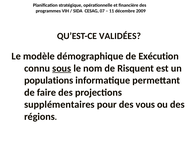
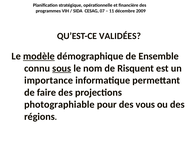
modèle underline: none -> present (39, 56)
Exécution: Exécution -> Ensemble (159, 56)
populations: populations -> importance (49, 80)
supplémentaires: supplémentaires -> photographiable (59, 105)
